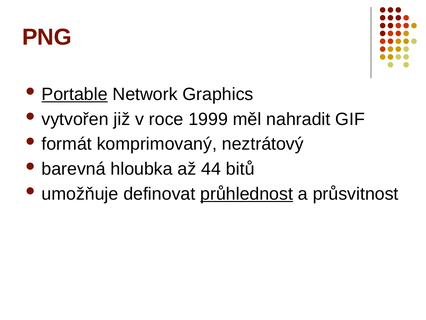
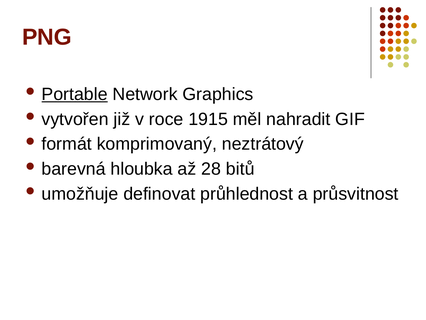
1999: 1999 -> 1915 (208, 119)
44: 44 -> 28 (211, 169)
průhlednost underline: present -> none (247, 194)
